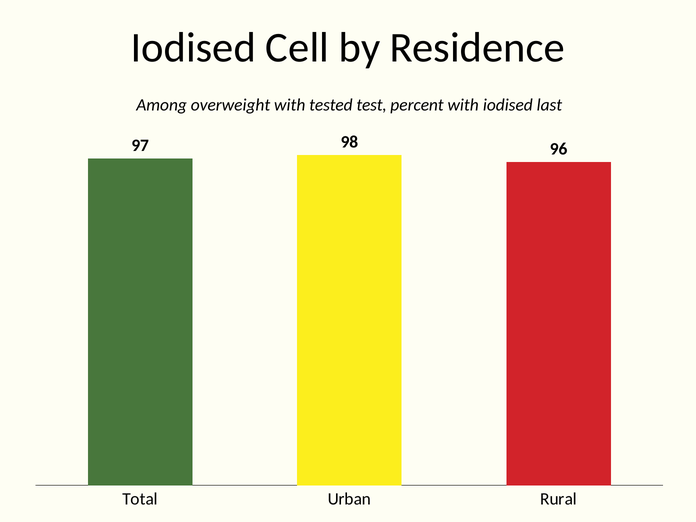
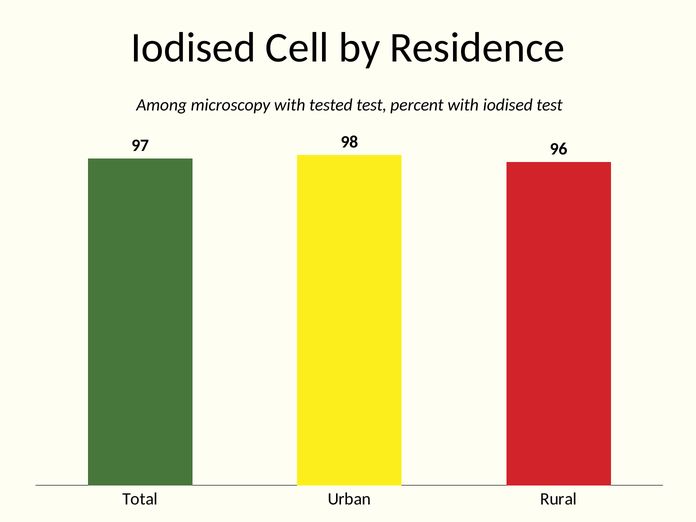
overweight: overweight -> microscopy (231, 105)
iodised last: last -> test (549, 105)
